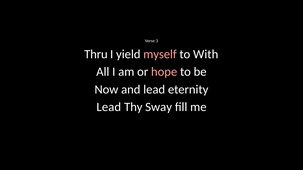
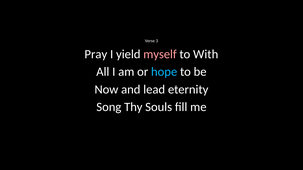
Thru: Thru -> Pray (96, 54)
hope colour: pink -> light blue (164, 72)
Lead: Lead -> Song (109, 107)
Sway: Sway -> Souls (159, 107)
